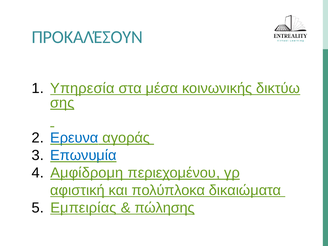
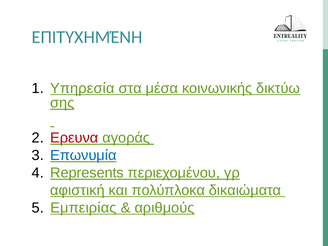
ΠΡΟΚΑΛΈΣΟΥΝ: ΠΡΟΚΑΛΈΣΟΥΝ -> ΕΠΙΤΥΧΗΜΈΝΗ (87, 37)
Ερευνα colour: blue -> red (74, 138)
Αμφίδρομη: Αμφίδρομη -> Represents (87, 173)
πώλησης: πώλησης -> αριθμούς (164, 208)
